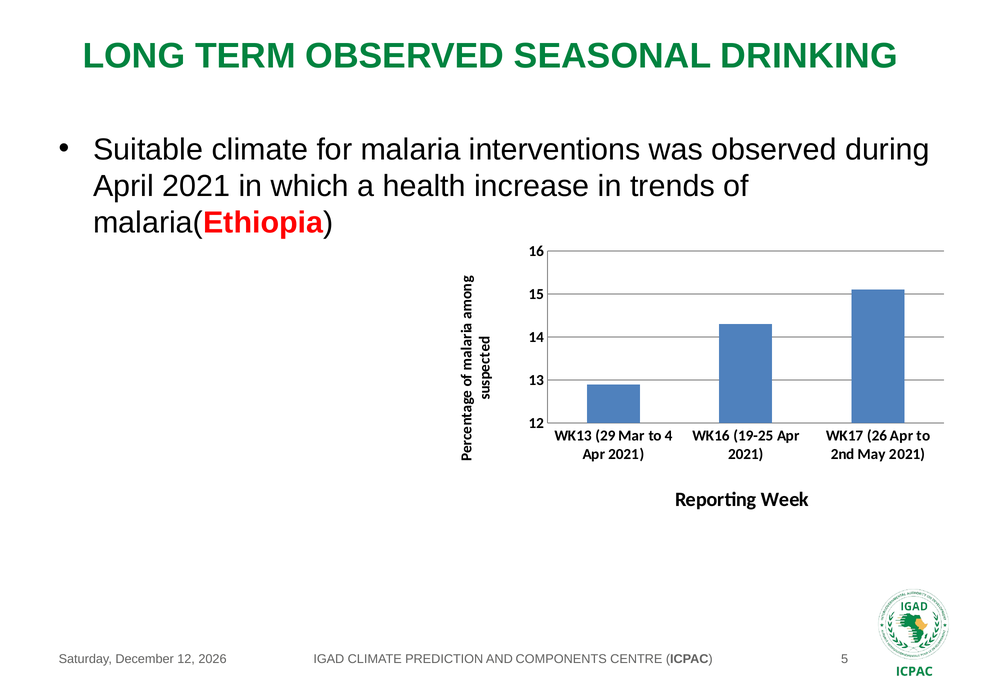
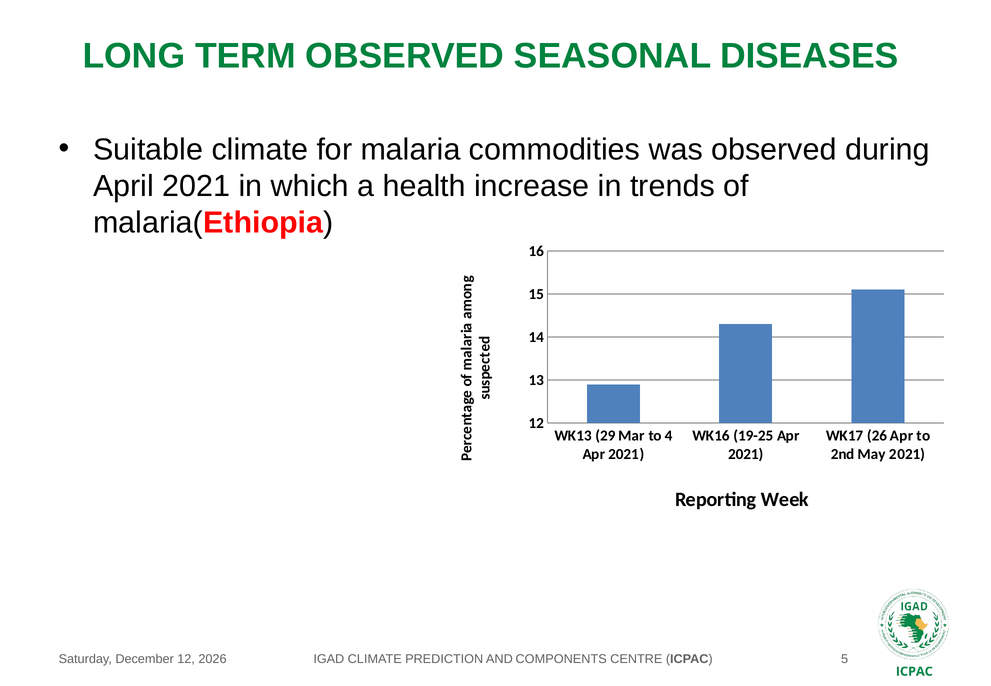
DRINKING: DRINKING -> DISEASES (809, 56)
interventions: interventions -> commodities (555, 150)
